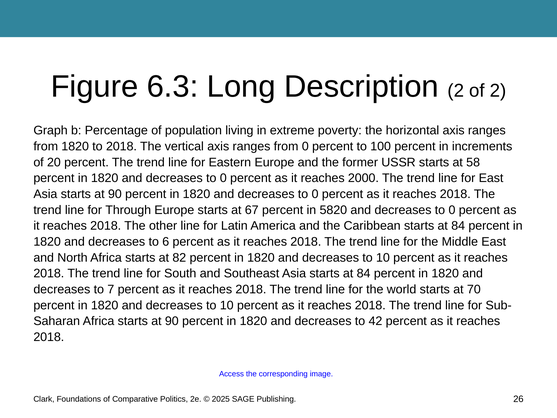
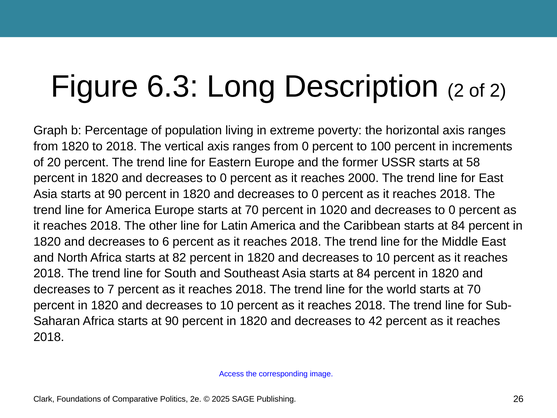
for Through: Through -> America (128, 210)
Europe starts at 67: 67 -> 70 (252, 210)
5820: 5820 -> 1020 (333, 210)
